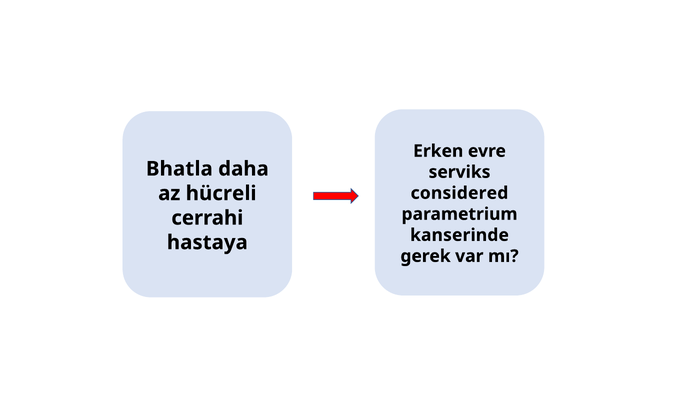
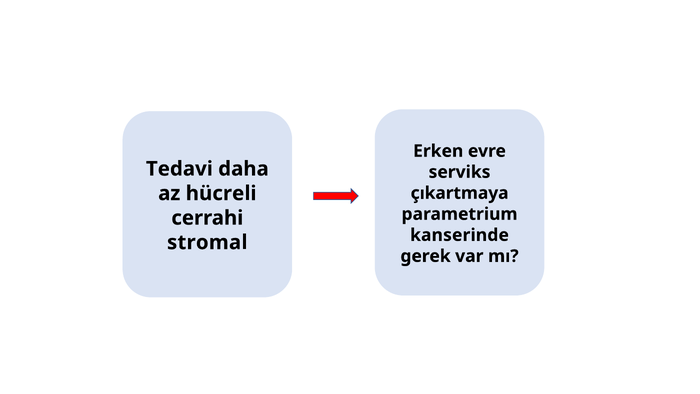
Bhatla: Bhatla -> Tedavi (179, 169)
considered: considered -> çıkartmaya (460, 193)
hastaya: hastaya -> stromal (207, 242)
